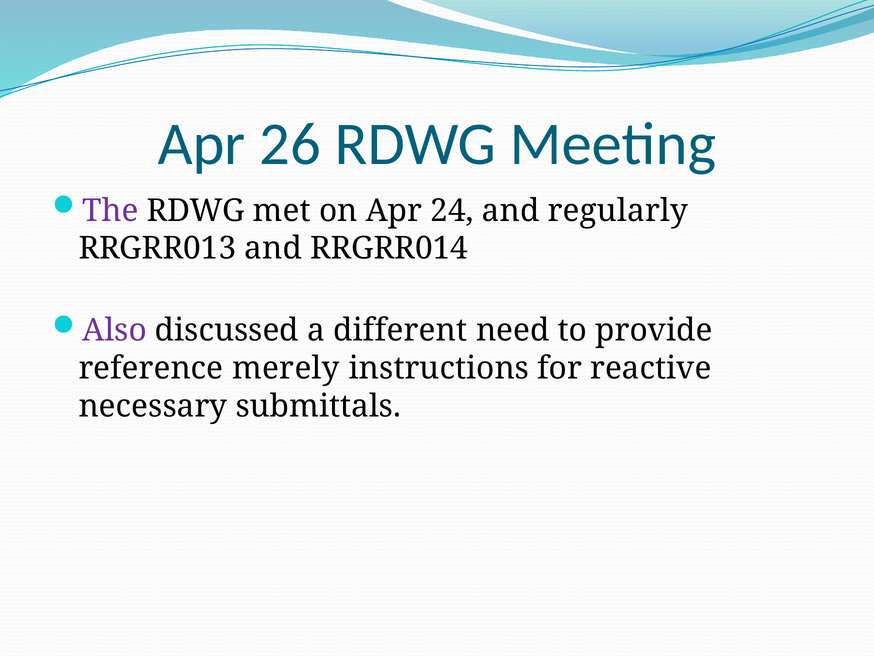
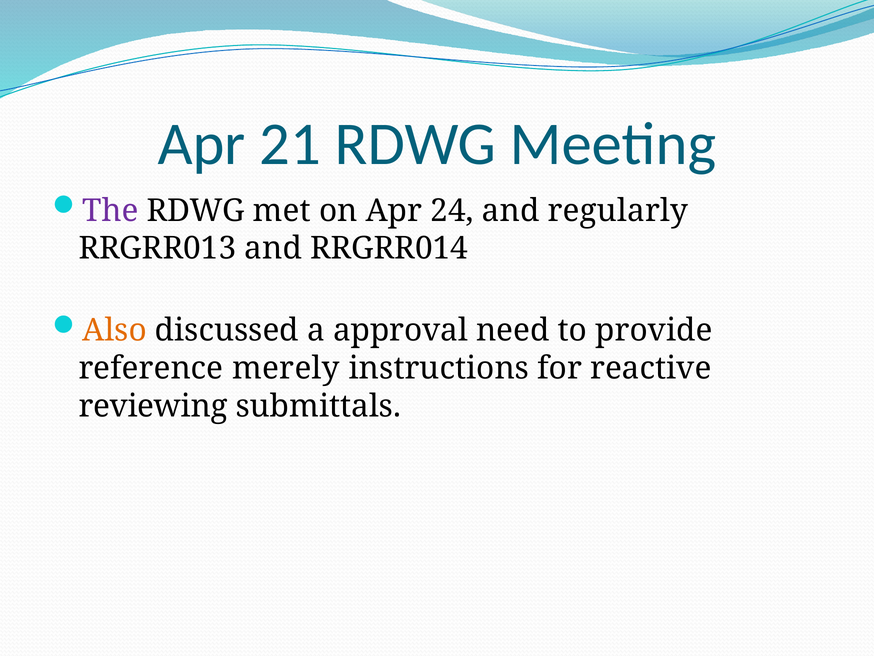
26: 26 -> 21 (290, 144)
Also colour: purple -> orange (114, 330)
different: different -> approval (400, 330)
necessary: necessary -> reviewing (153, 406)
